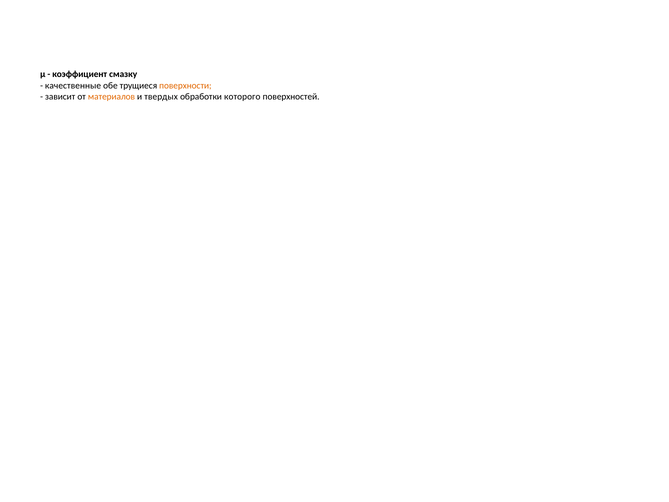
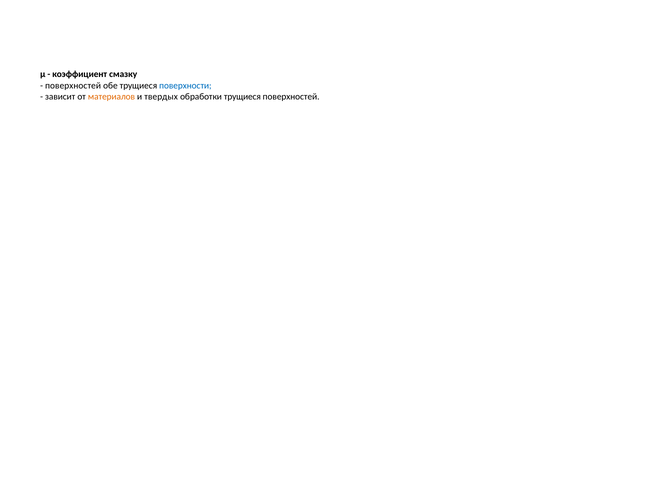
качественные: качественные -> поверхностей (73, 85)
поверхности colour: orange -> blue (185, 85)
обработки которого: которого -> трущиеся (242, 97)
